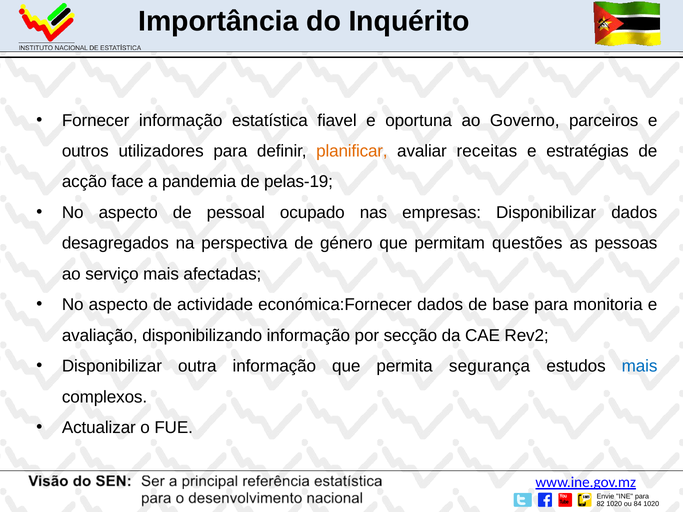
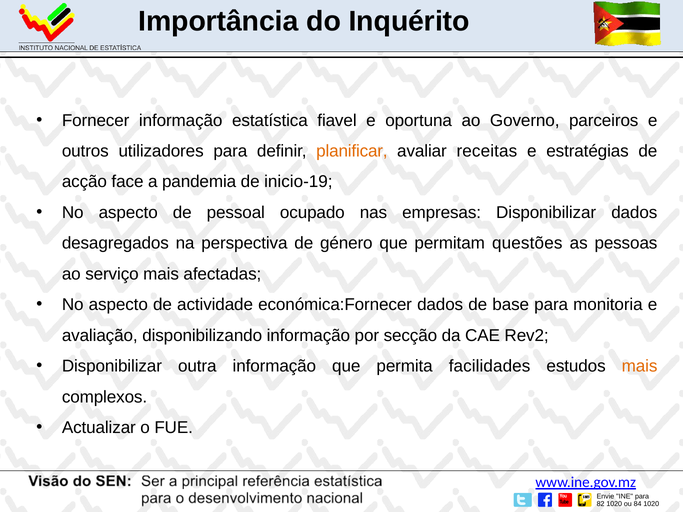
pelas-19: pelas-19 -> inicio-19 (298, 182)
segurança: segurança -> facilidades (490, 366)
mais colour: blue -> orange (640, 366)
